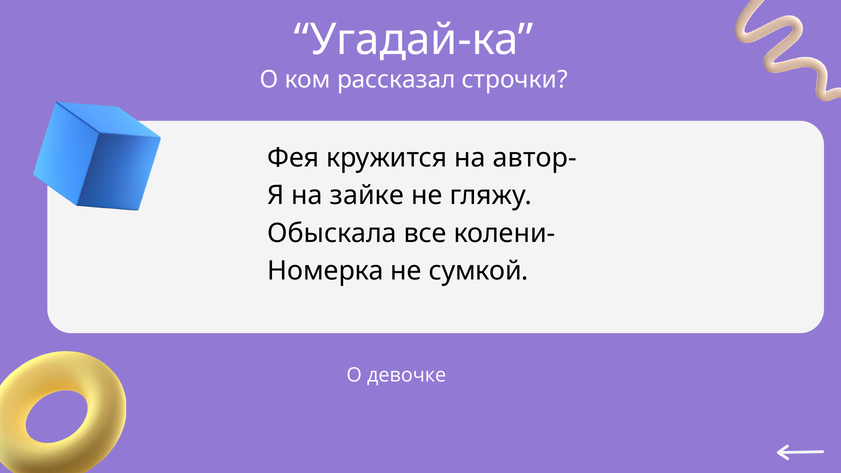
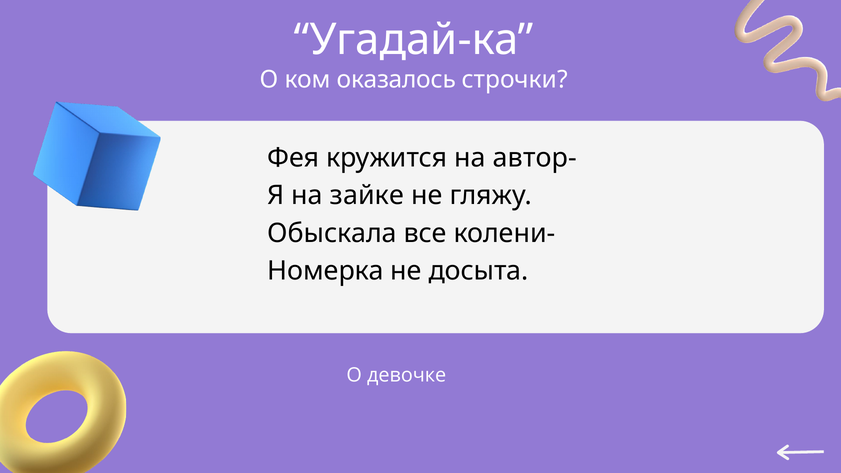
рассказал: рассказал -> оказалось (396, 79)
сумкой: сумкой -> досыта (479, 271)
